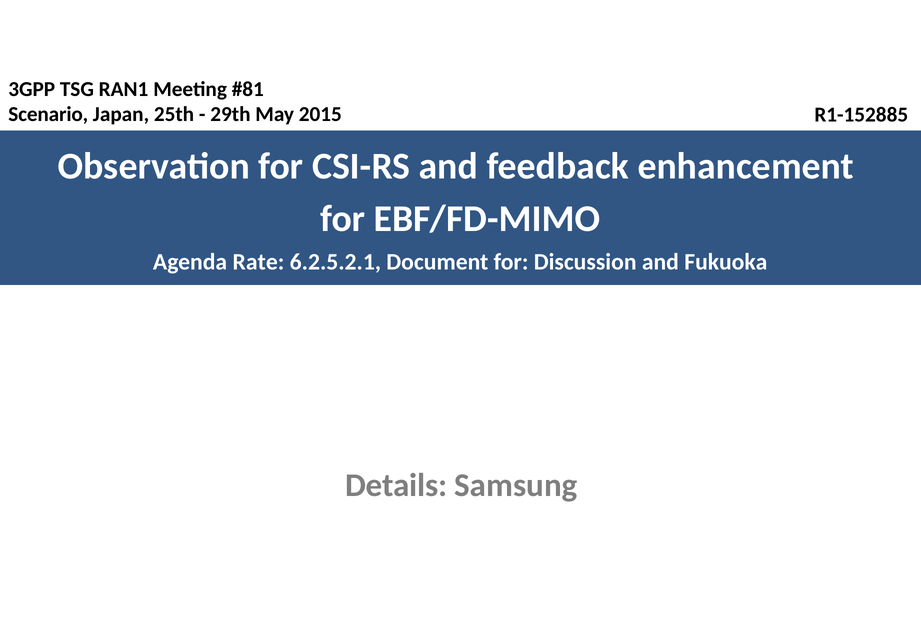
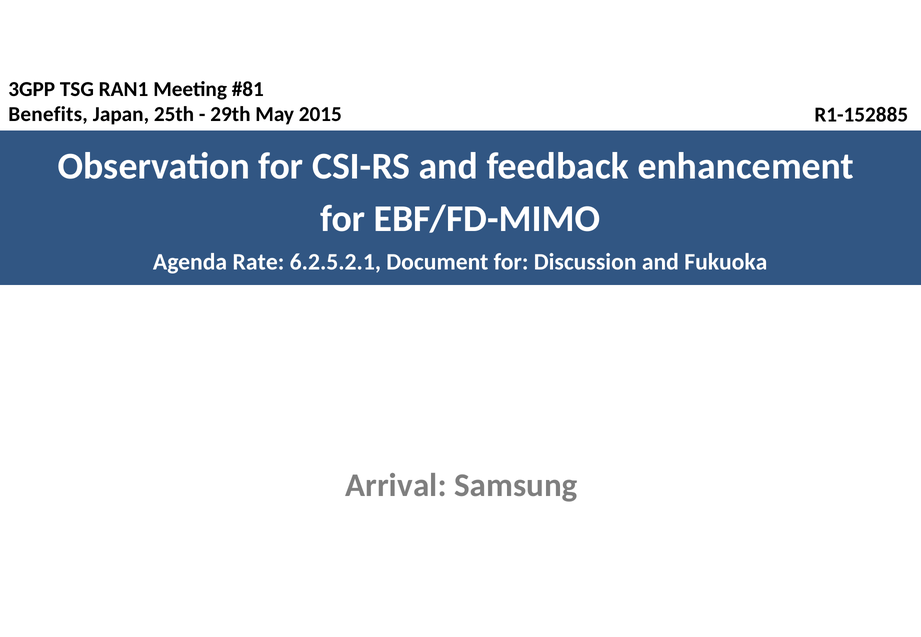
Scenario: Scenario -> Benefits (48, 115)
Details: Details -> Arrival (396, 486)
